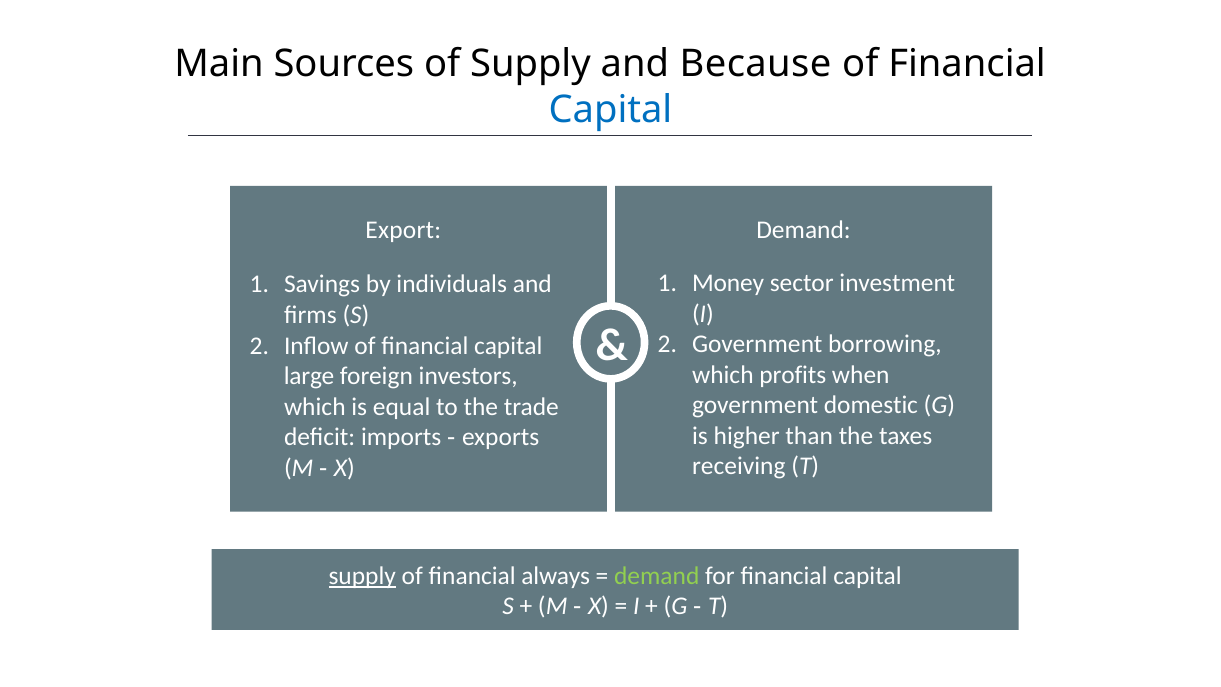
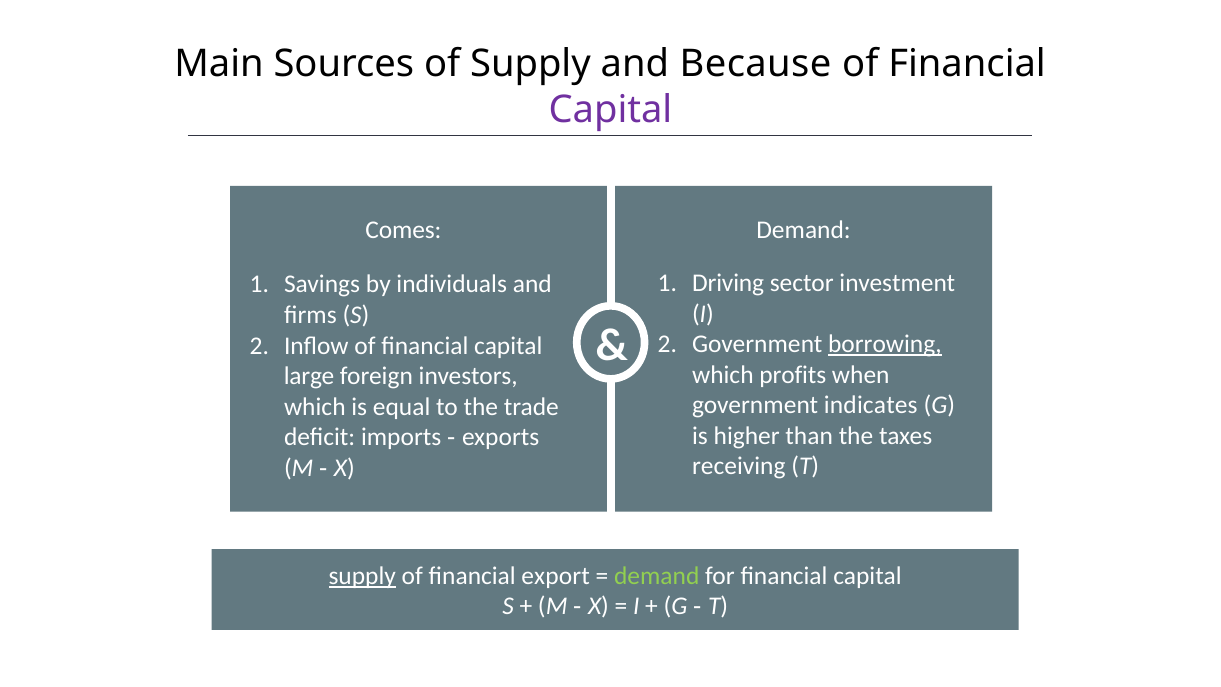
Capital colour: blue -> purple (610, 110)
Export: Export -> Comes (403, 230)
Money: Money -> Driving (728, 283)
borrowing underline: none -> present (885, 344)
domestic: domestic -> indicates (871, 405)
always: always -> export (556, 576)
